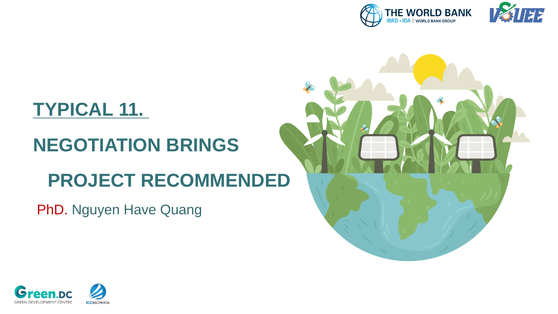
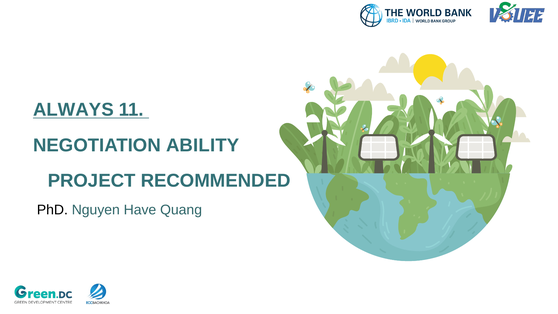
TYPICAL: TYPICAL -> ALWAYS (73, 110)
BRINGS: BRINGS -> ABILITY (203, 145)
PhD colour: red -> black (52, 210)
